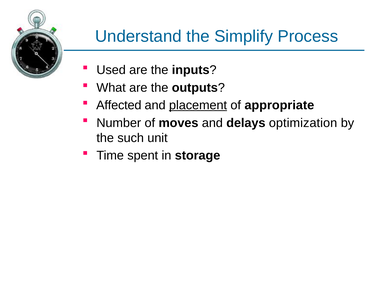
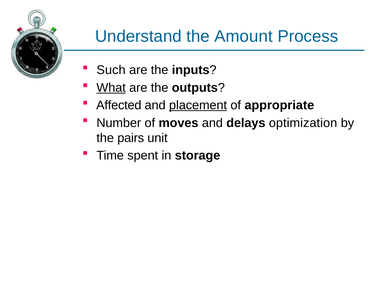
Simplify: Simplify -> Amount (244, 36)
Used: Used -> Such (111, 70)
What underline: none -> present (111, 88)
such: such -> pairs (131, 138)
